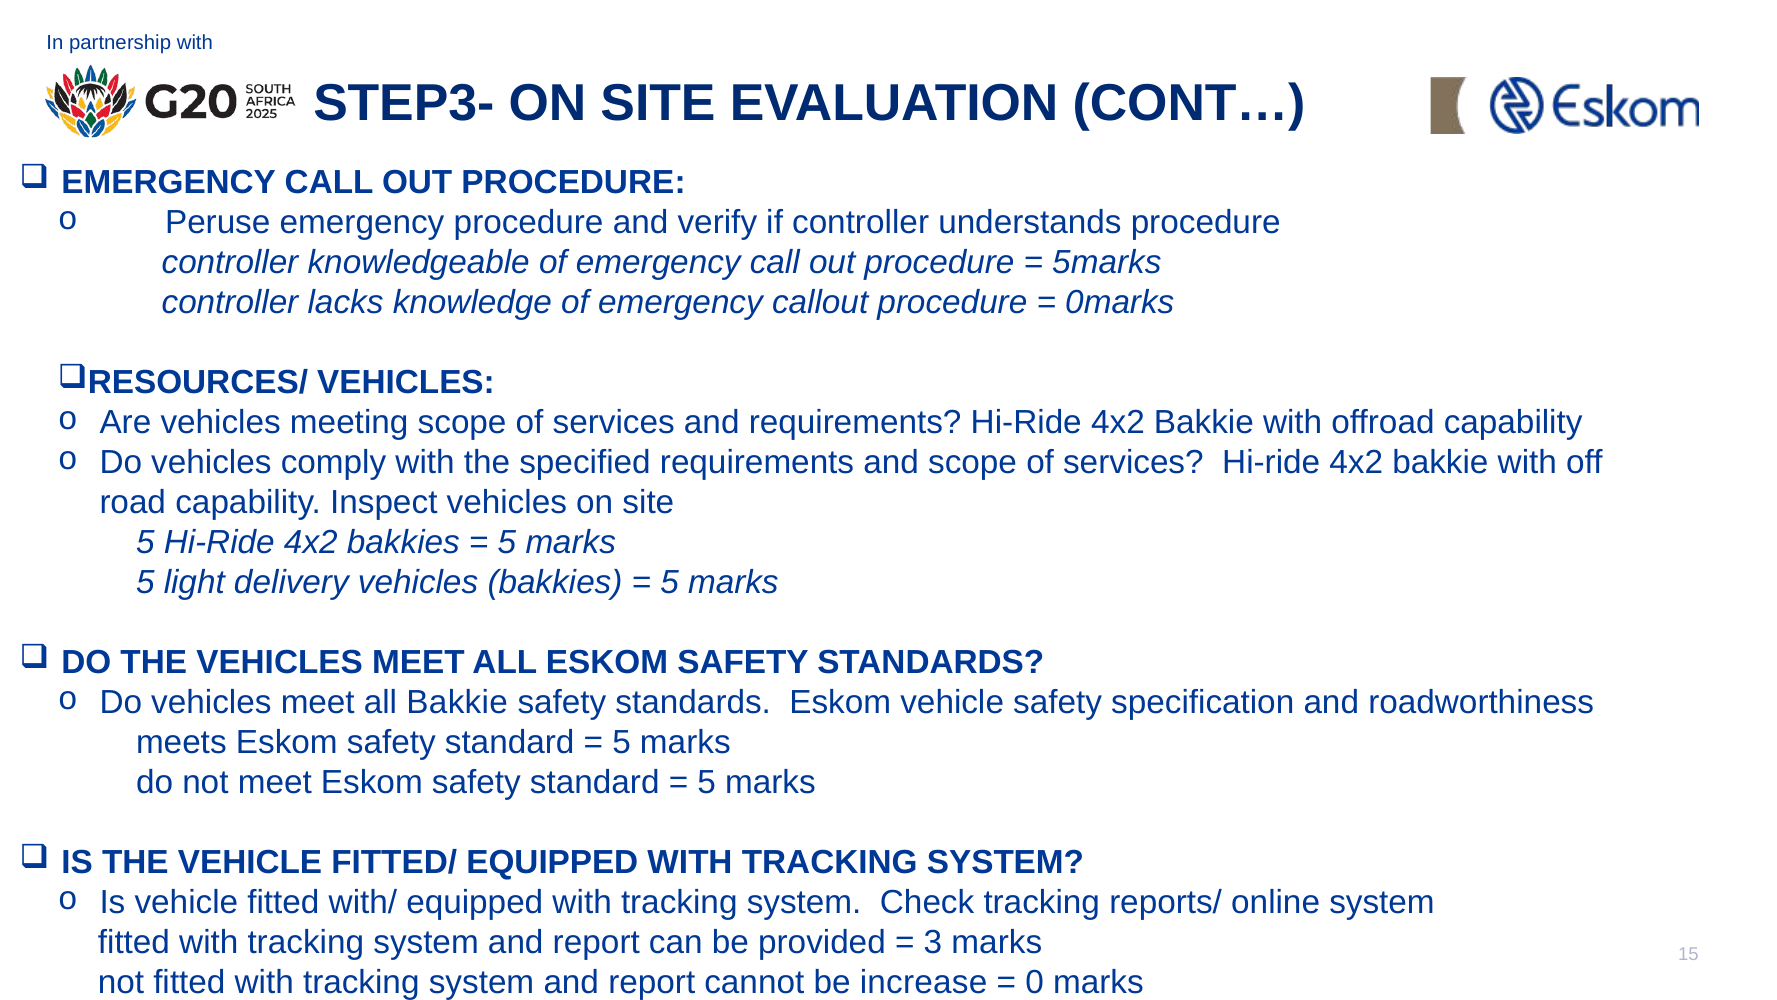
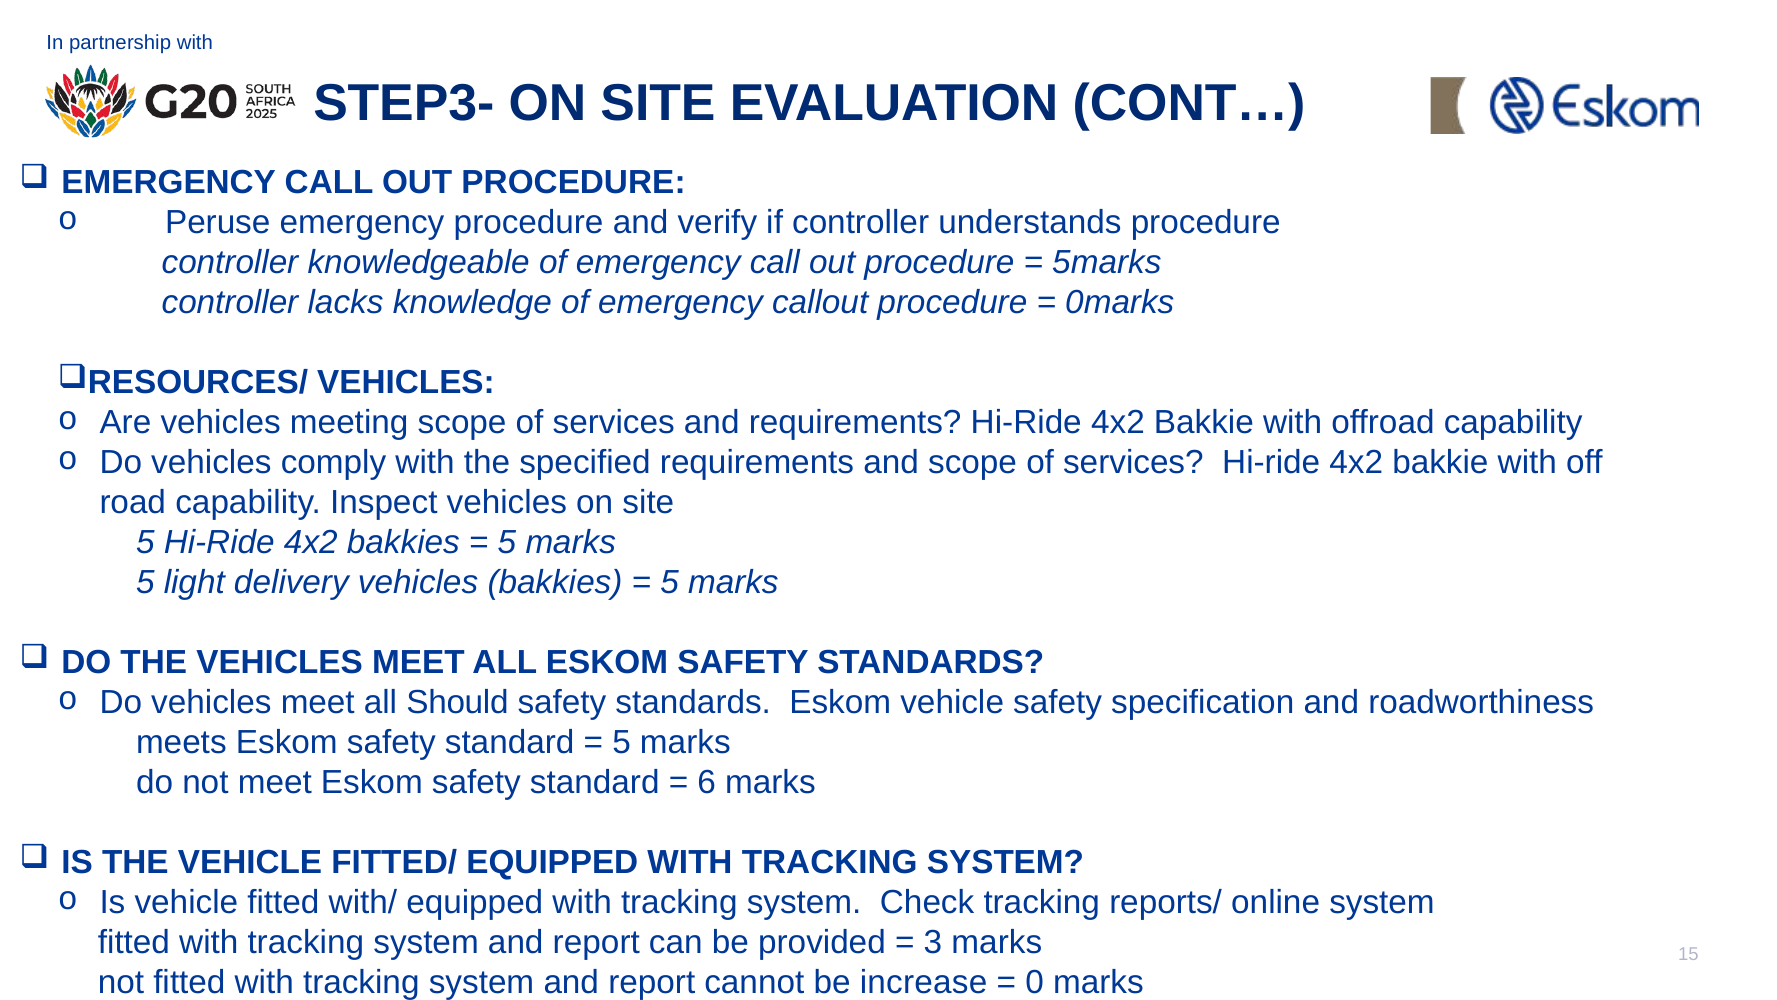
all Bakkie: Bakkie -> Should (457, 702)
5: 5 -> 6 (707, 782)
